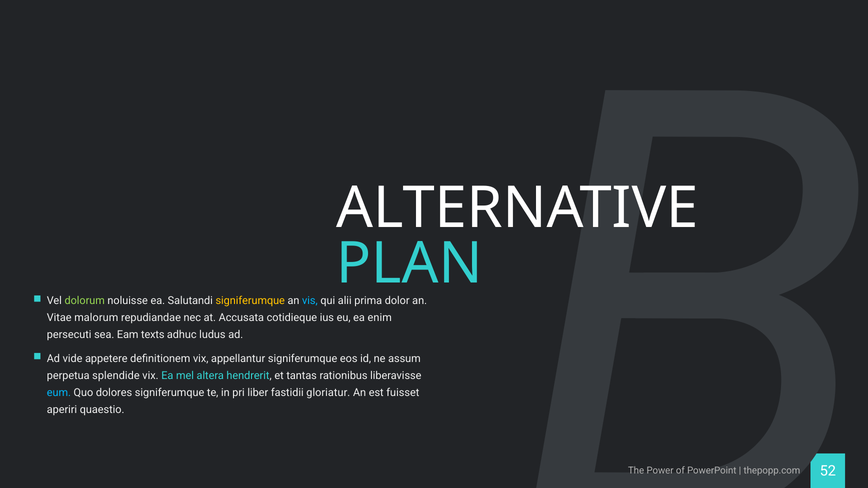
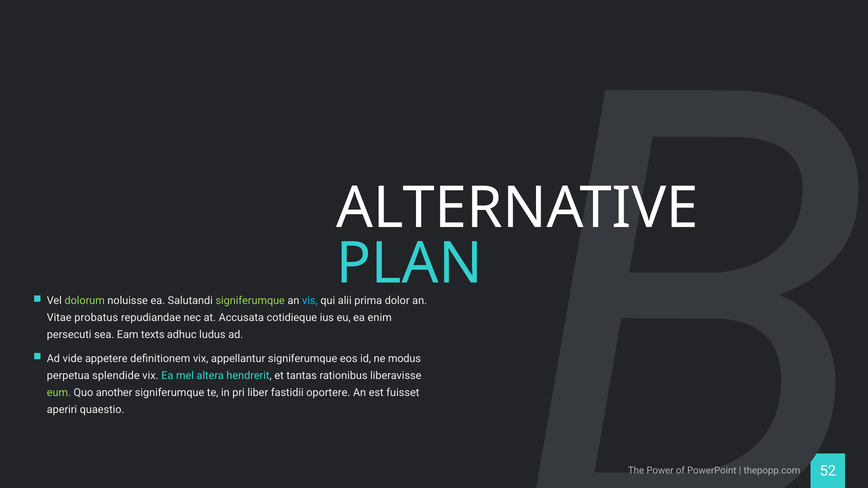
signiferumque colour: yellow -> light green (250, 301)
malorum: malorum -> probatus (96, 318)
assum: assum -> modus (404, 359)
eum colour: light blue -> light green (59, 393)
dolores: dolores -> another (114, 393)
gloriatur: gloriatur -> oportere (328, 393)
